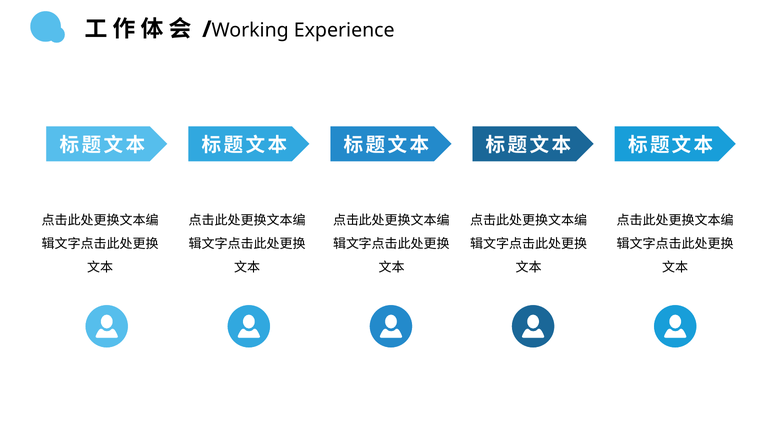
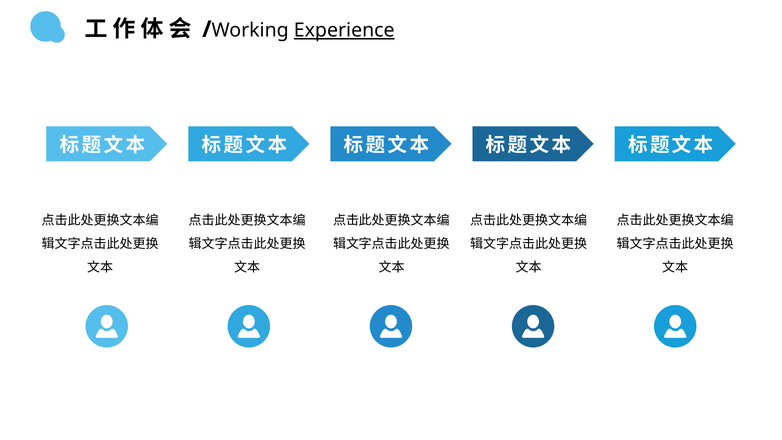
Experience underline: none -> present (344, 30)
